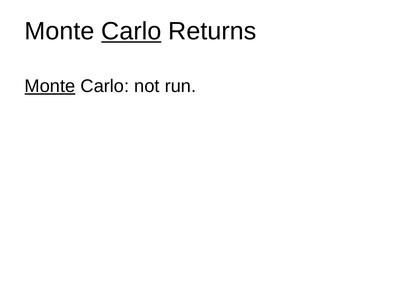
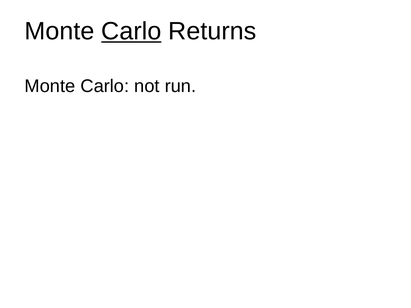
Monte underline: present -> none (50, 86)
